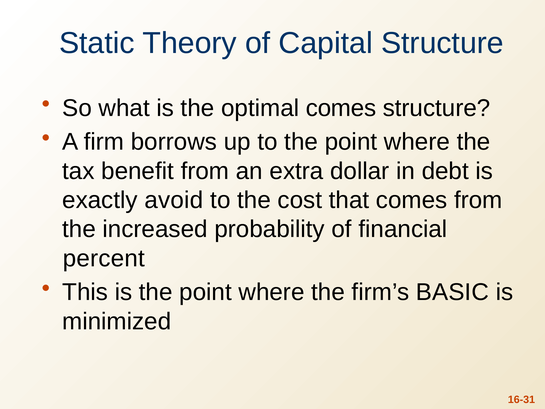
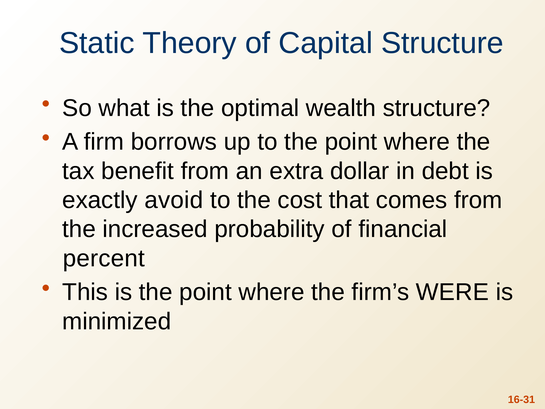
optimal comes: comes -> wealth (341, 108)
BASIC: BASIC -> WERE (452, 292)
